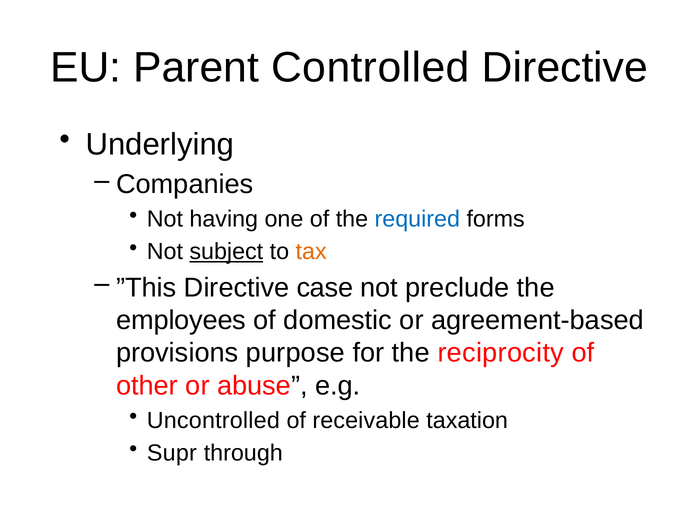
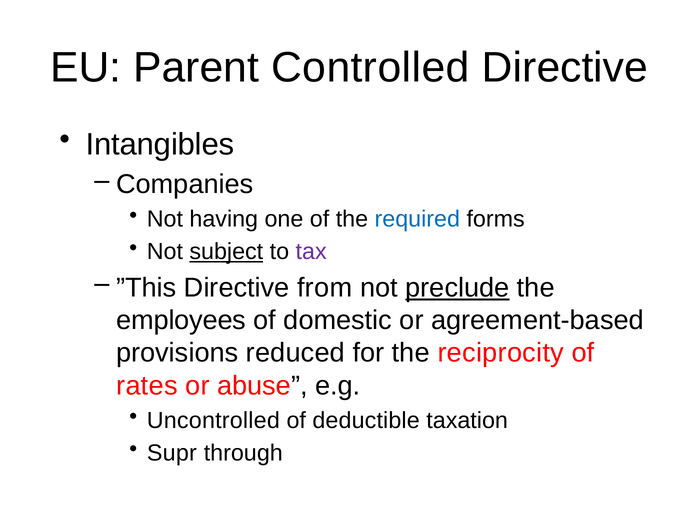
Underlying: Underlying -> Intangibles (160, 144)
tax colour: orange -> purple (311, 252)
case: case -> from (325, 288)
preclude underline: none -> present (457, 288)
purpose: purpose -> reduced (295, 353)
other: other -> rates (147, 386)
receivable: receivable -> deductible (366, 421)
